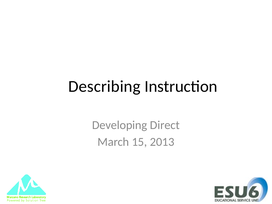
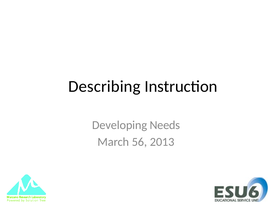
Direct: Direct -> Needs (165, 125)
15: 15 -> 56 (139, 142)
